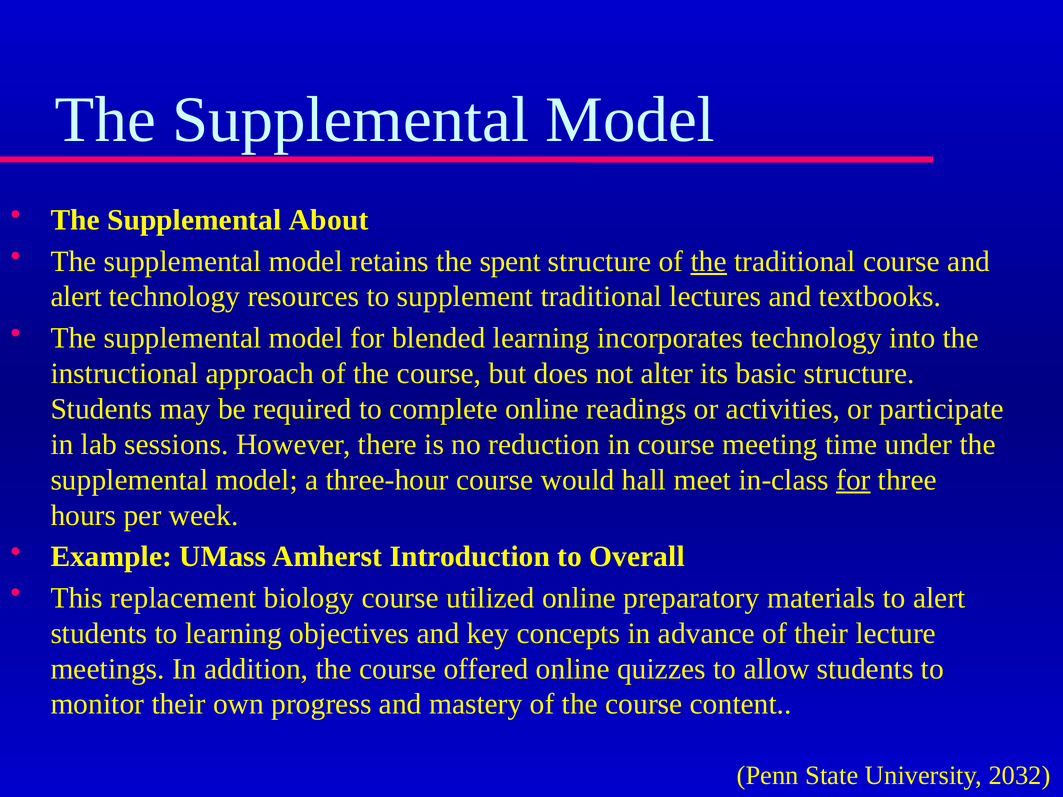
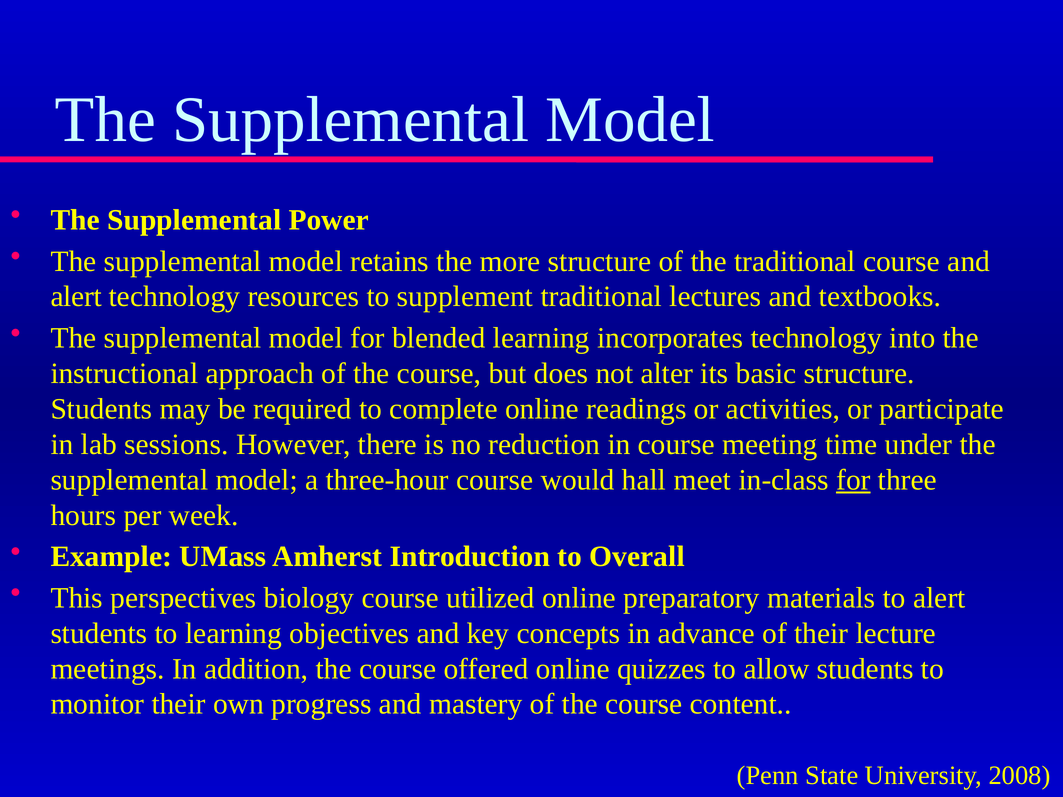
About: About -> Power (329, 220)
spent: spent -> more (510, 261)
the underline: present -> none (709, 261)
replacement: replacement -> perspectives (183, 598)
2032: 2032 -> 2008 (1020, 776)
